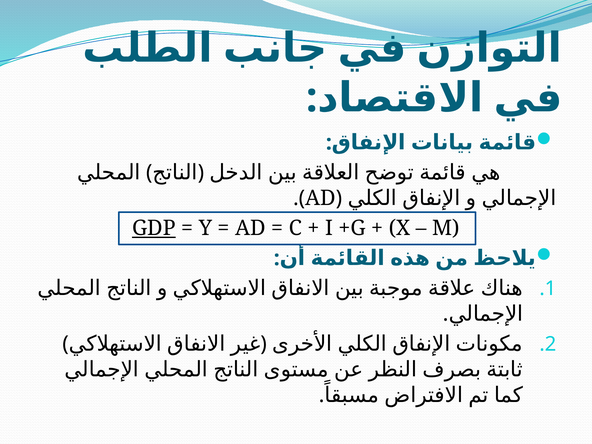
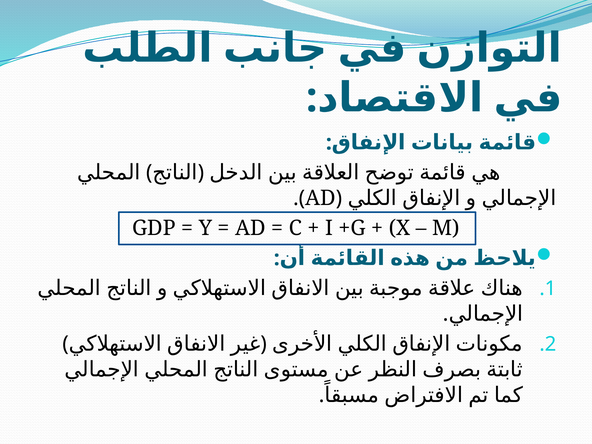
GDP underline: present -> none (154, 228)
